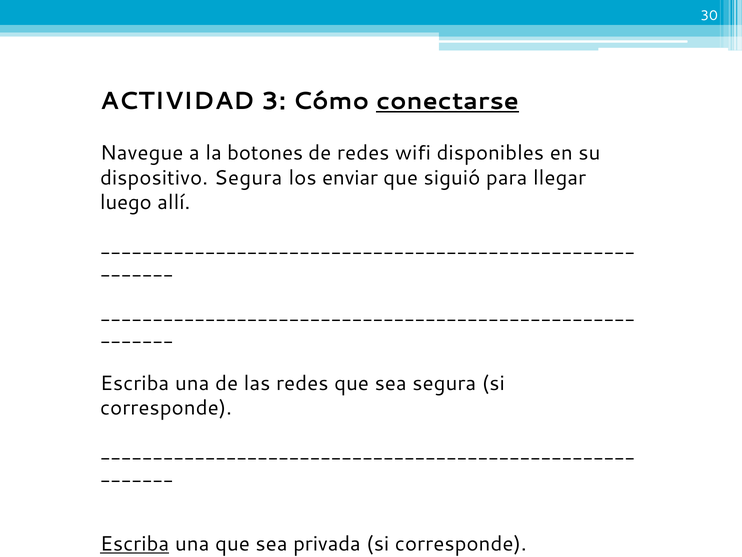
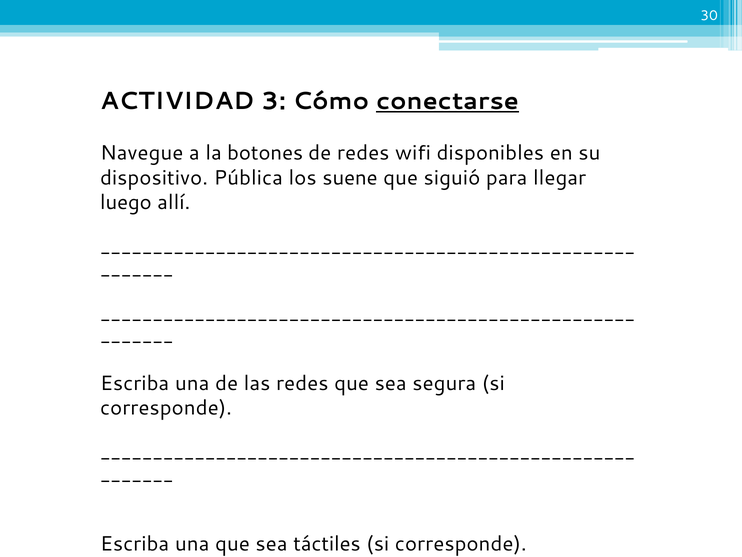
dispositivo Segura: Segura -> Pública (248, 178)
enviar: enviar -> suene (350, 178)
Escriba underline: present -> none (135, 544)
privada: privada -> táctiles (327, 544)
